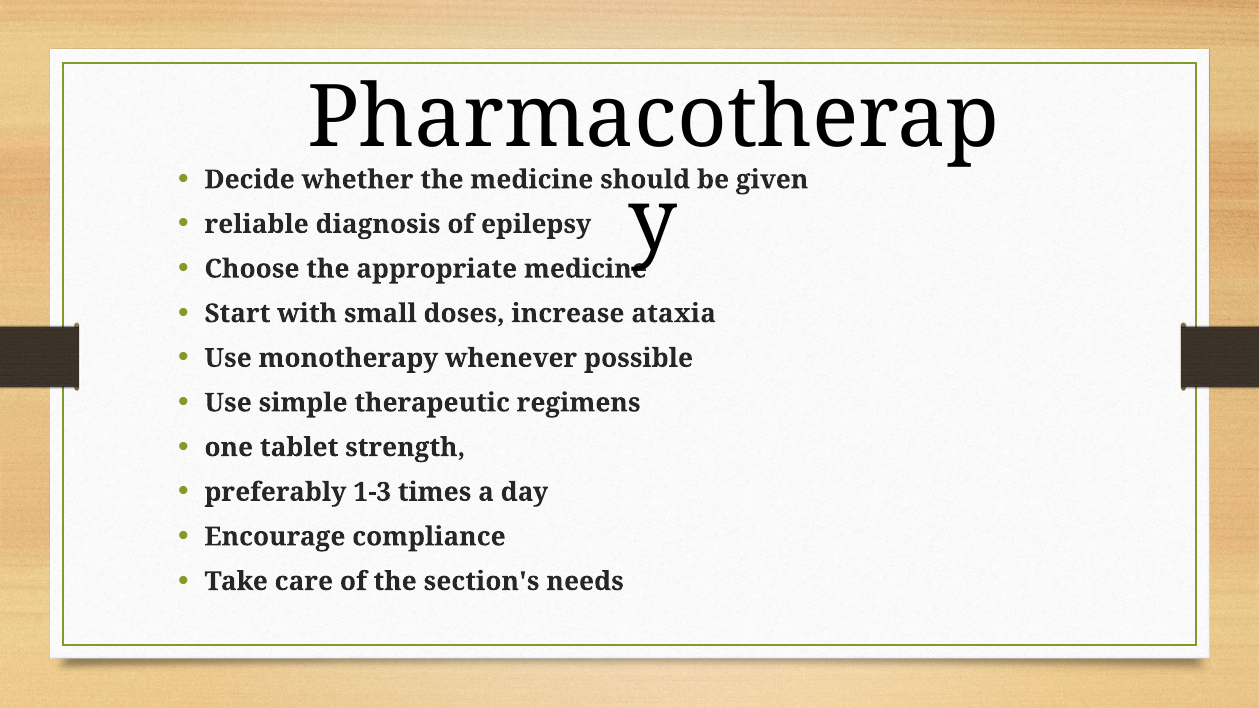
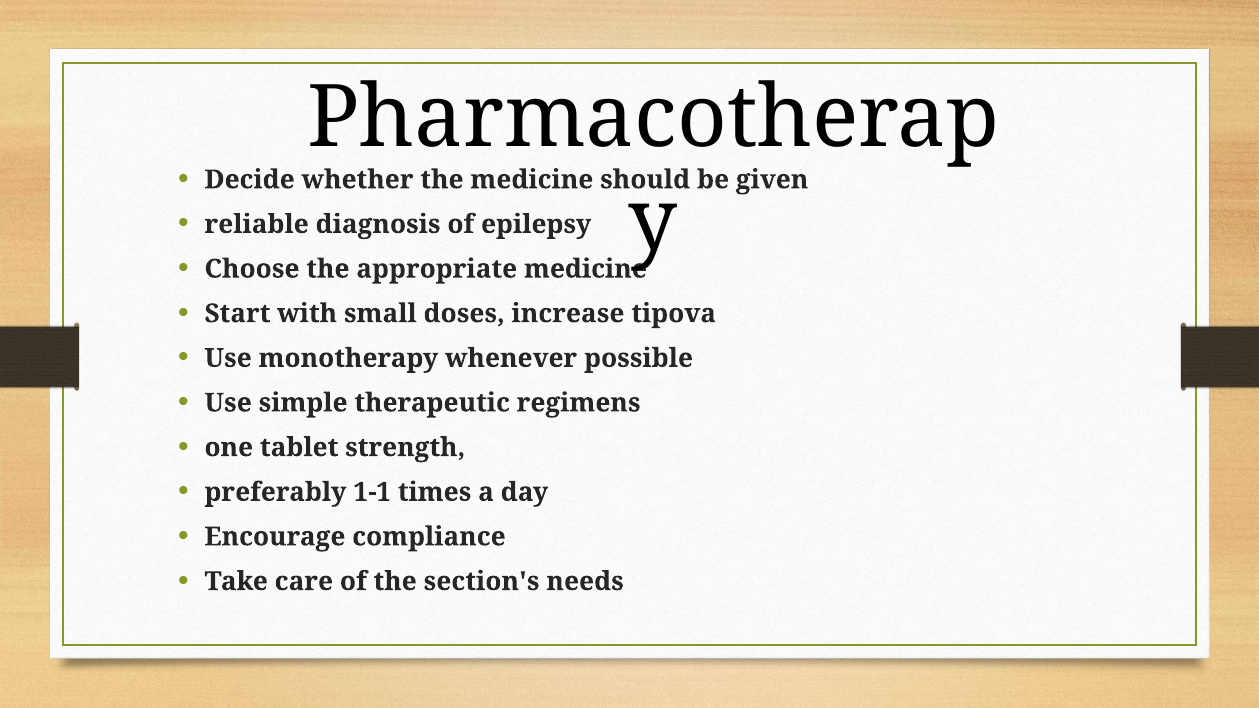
ataxia: ataxia -> tipova (674, 314)
1-3: 1-3 -> 1-1 (372, 492)
